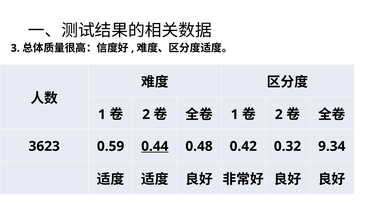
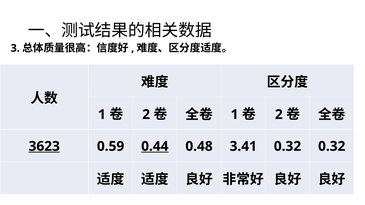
3623 underline: none -> present (44, 147)
0.42: 0.42 -> 3.41 (243, 147)
0.32 9.34: 9.34 -> 0.32 (332, 147)
